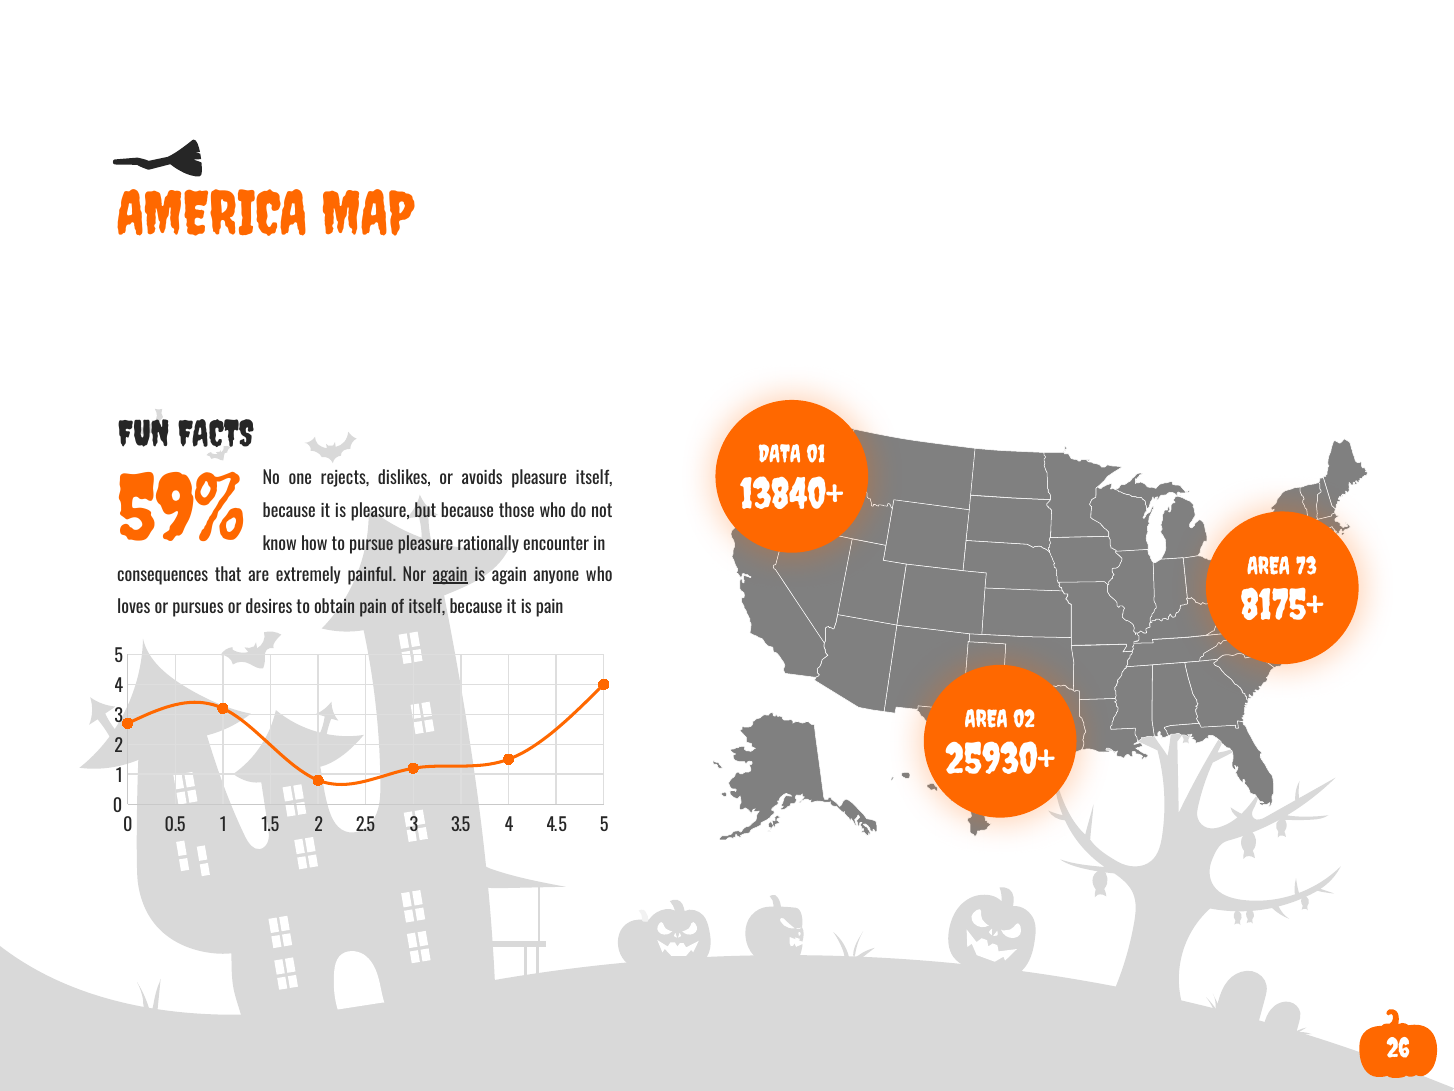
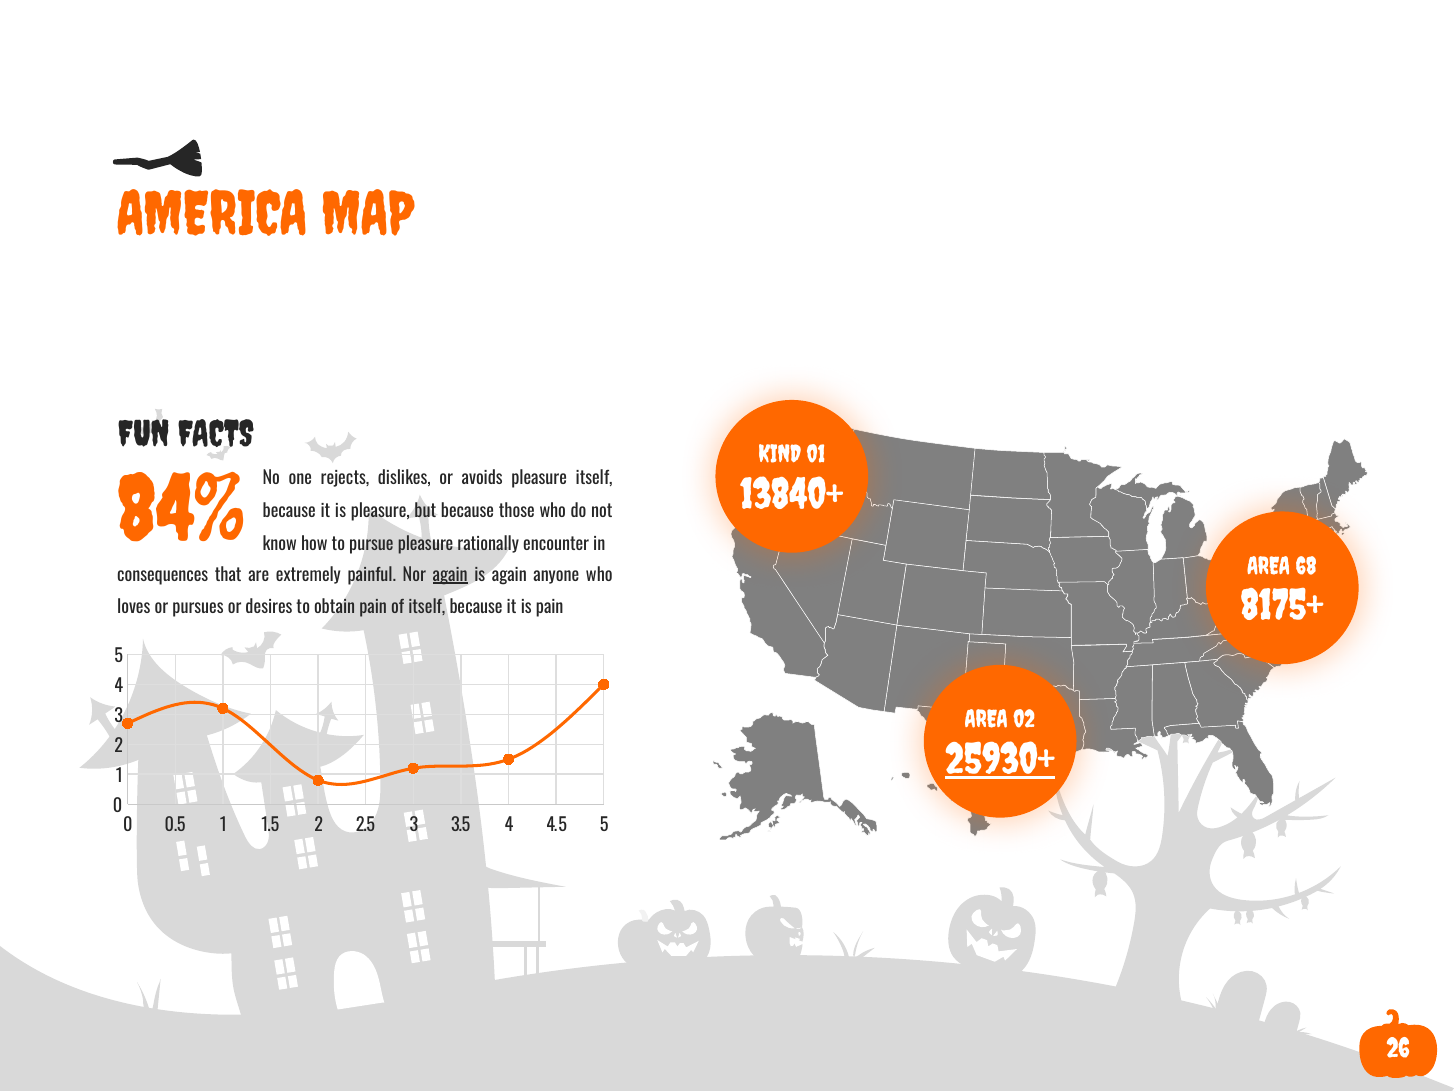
DATA: DATA -> KIND (780, 455)
59%: 59% -> 84% (181, 509)
73: 73 -> 68 (1306, 566)
25930+ underline: none -> present (1000, 759)
